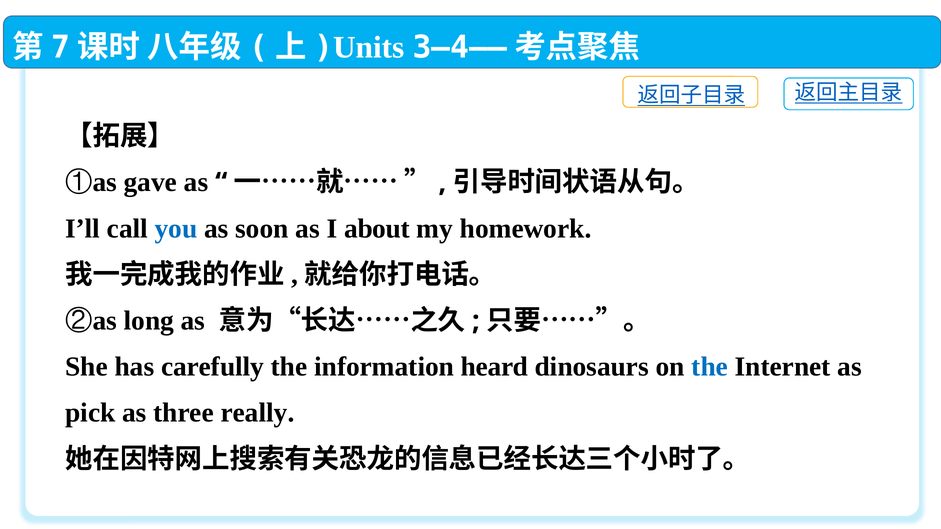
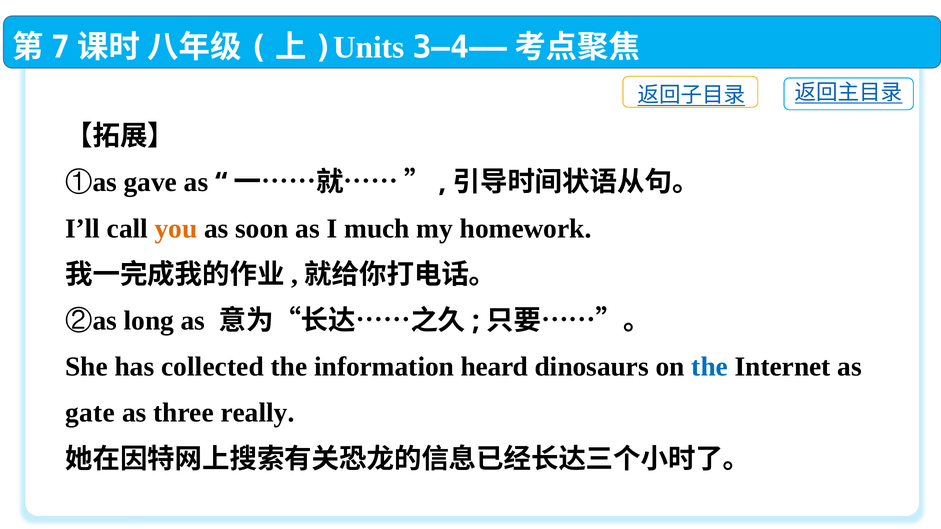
you colour: blue -> orange (176, 229)
about: about -> much (377, 229)
carefully: carefully -> collected (212, 367)
pick: pick -> gate (90, 413)
